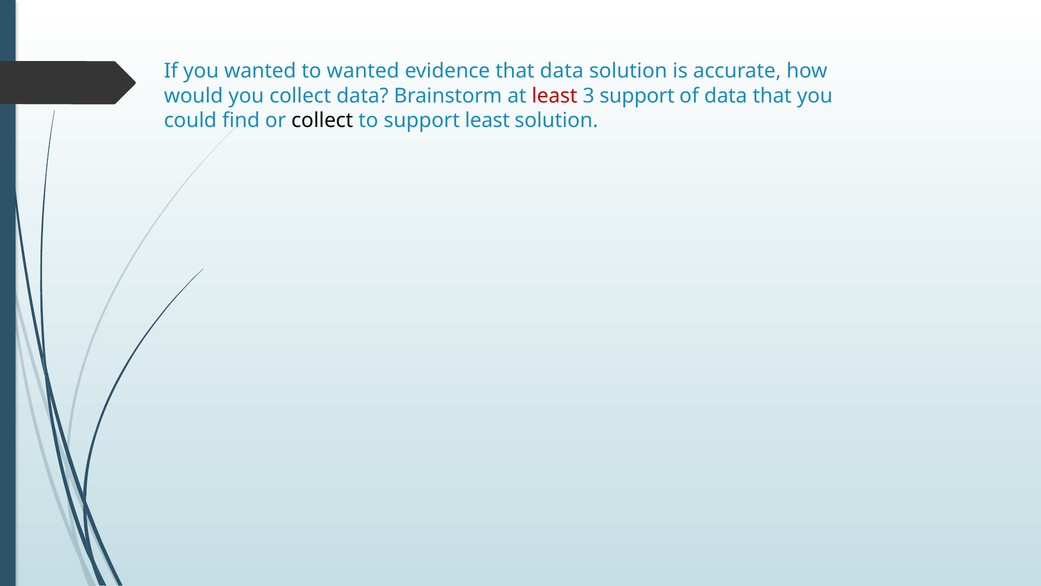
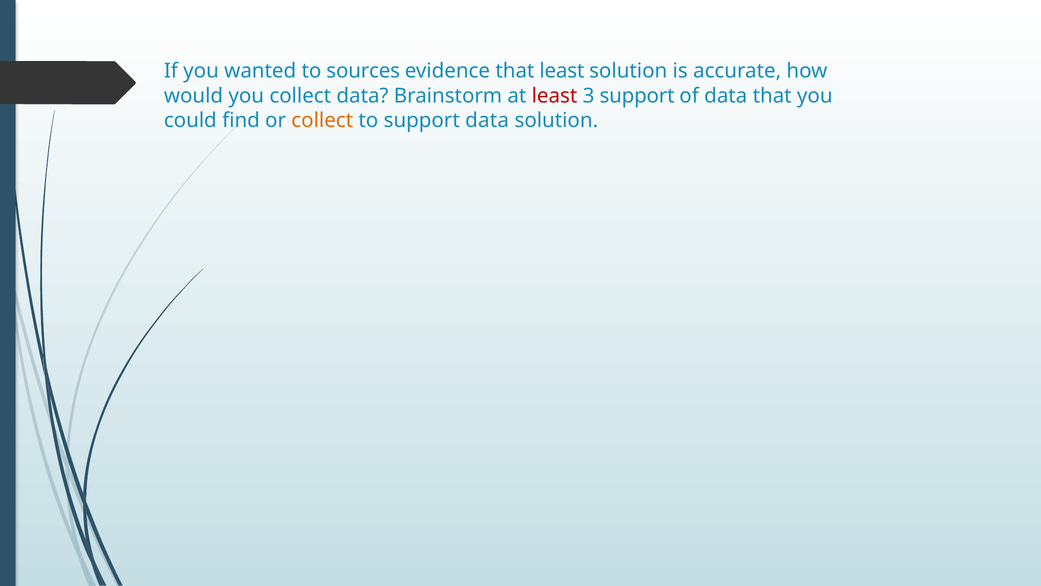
to wanted: wanted -> sources (363, 71)
that data: data -> least (562, 71)
collect colour: black -> orange (322, 120)
support least: least -> data (487, 120)
